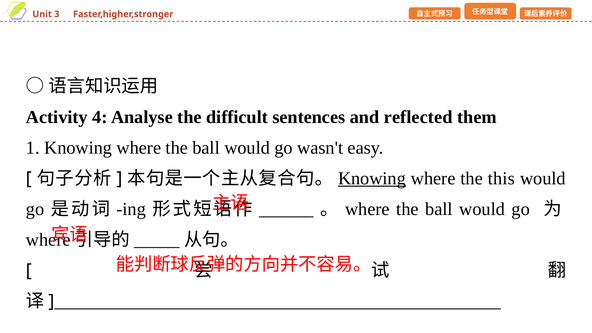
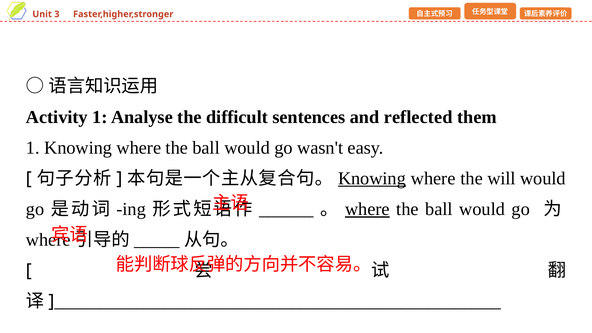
Activity 4: 4 -> 1 (100, 117)
this: this -> will (502, 178)
where underline: none -> present (367, 209)
